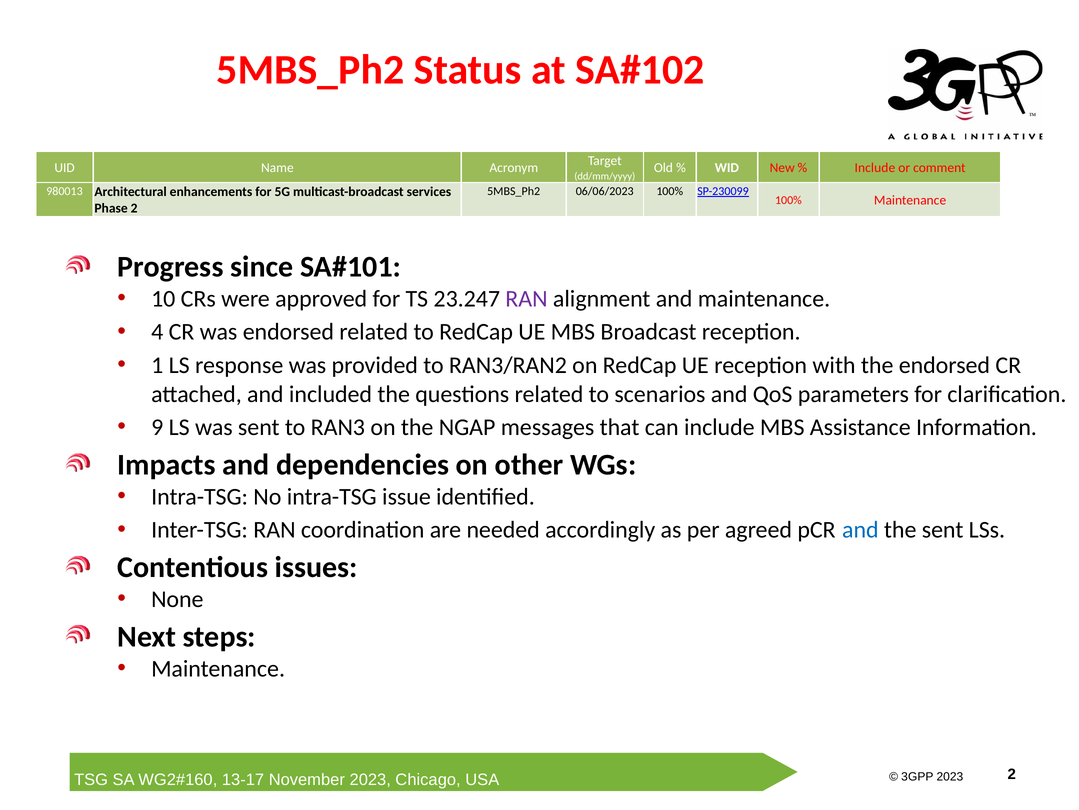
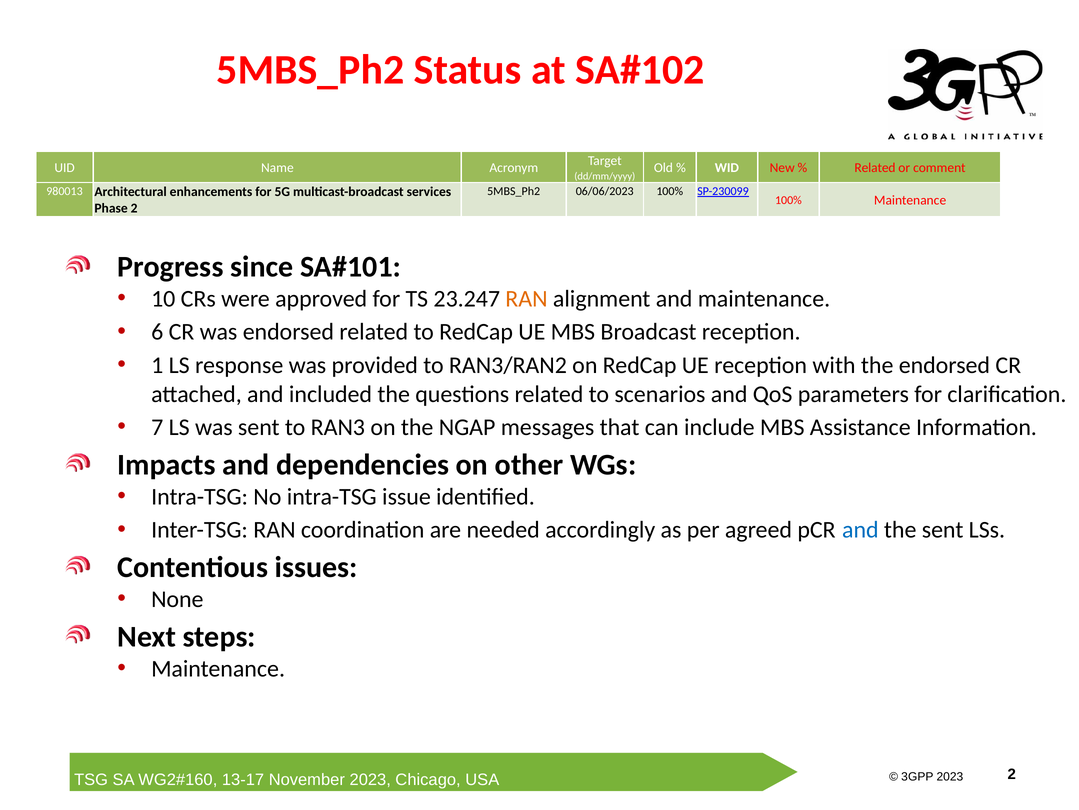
Include: Include -> Related (875, 167)
RAN colour: purple -> orange (526, 298)
4: 4 -> 6 (157, 332)
9: 9 -> 7 (157, 427)
